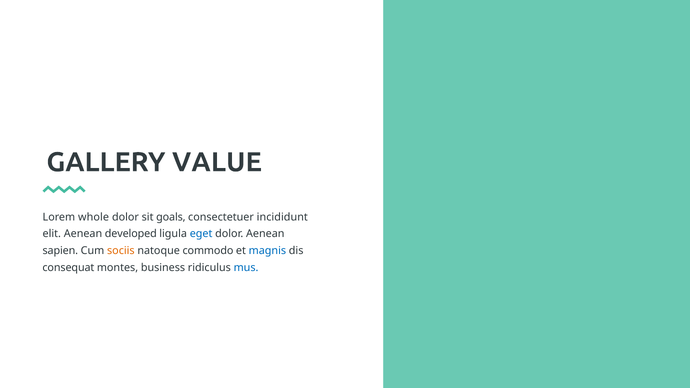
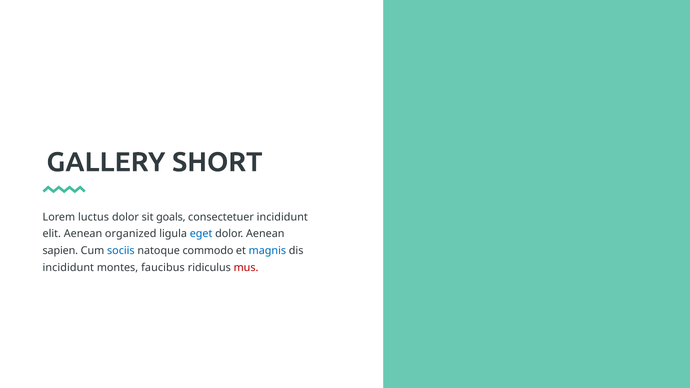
VALUE: VALUE -> SHORT (217, 162)
whole: whole -> luctus (94, 217)
developed: developed -> organized (131, 234)
sociis colour: orange -> blue (121, 251)
consequat: consequat -> incididunt (68, 268)
business: business -> faucibus (163, 268)
mus colour: blue -> red (246, 268)
